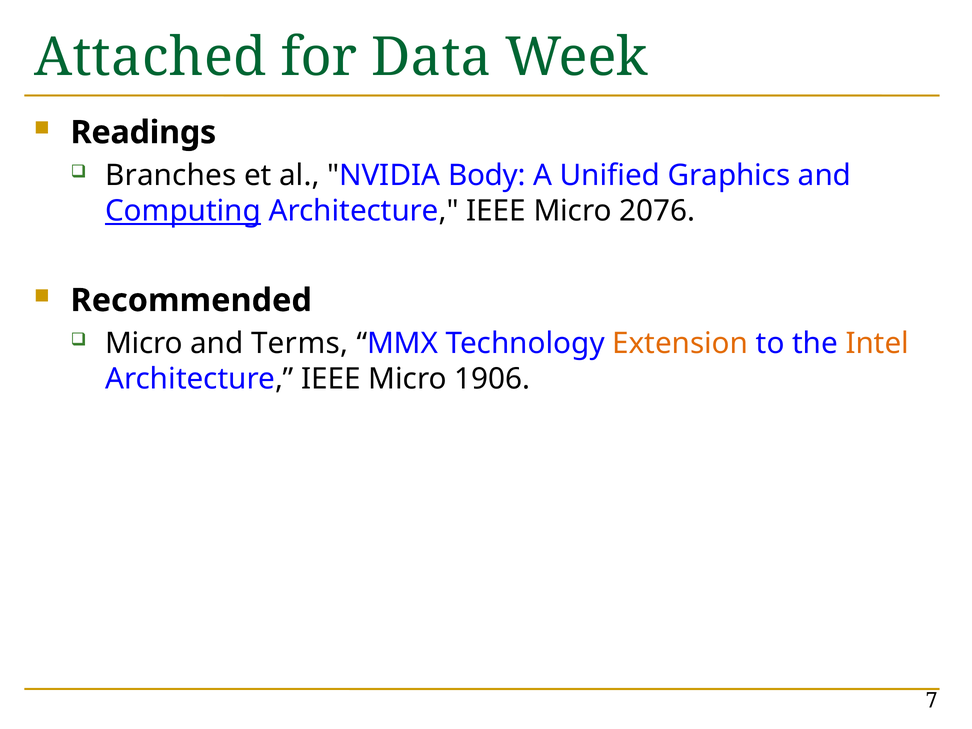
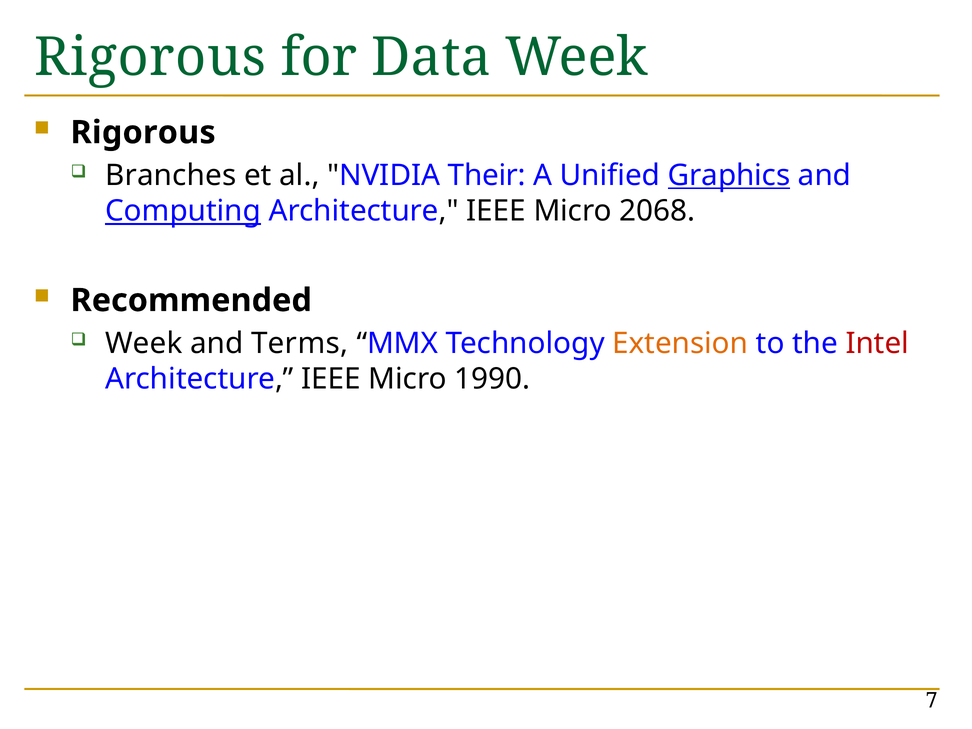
Attached: Attached -> Rigorous (150, 57)
Readings: Readings -> Rigorous (143, 133)
Body: Body -> Their (487, 176)
Graphics underline: none -> present (729, 176)
2076: 2076 -> 2068 (657, 211)
Micro: Micro -> Week (144, 343)
Intel colour: orange -> red (877, 343)
1906: 1906 -> 1990 (492, 379)
